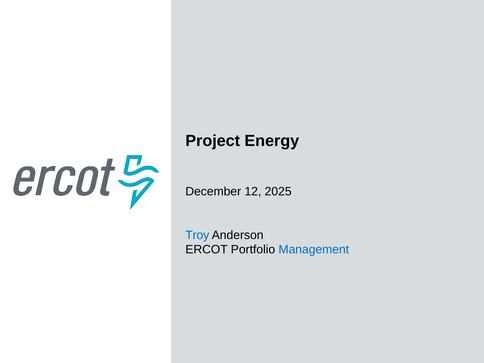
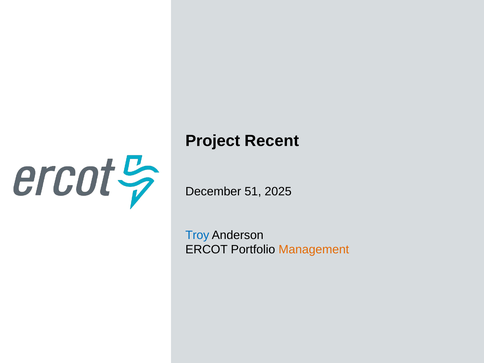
Energy: Energy -> Recent (272, 141)
12: 12 -> 51 (253, 191)
Management colour: blue -> orange (314, 250)
